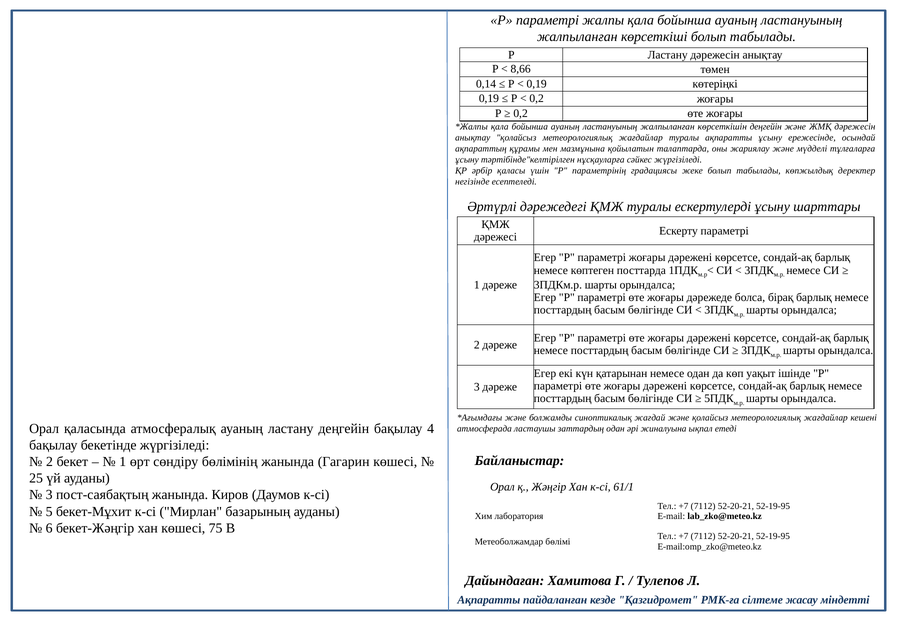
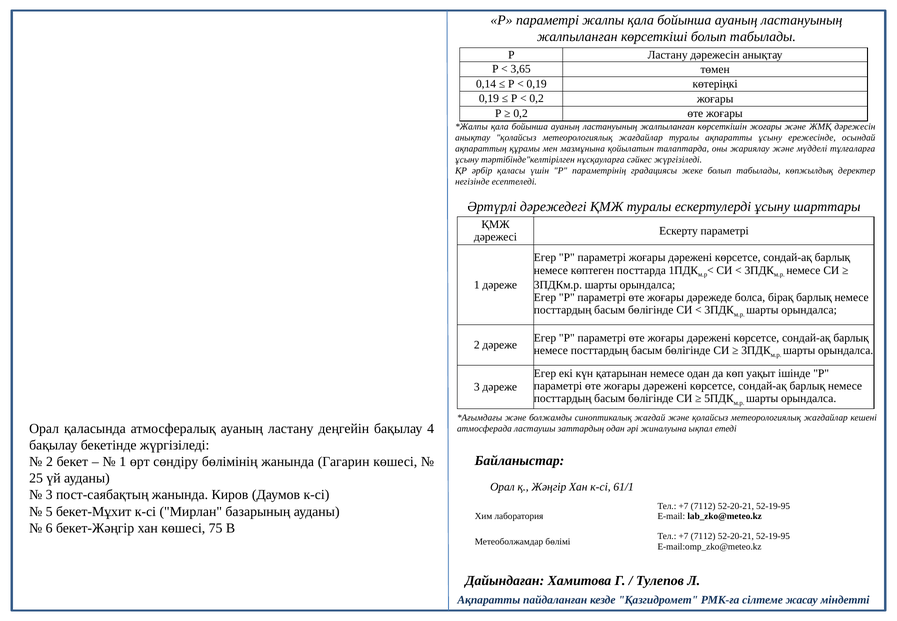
8,66: 8,66 -> 3,65 (521, 69)
көрсеткішін деңгейін: деңгейін -> жоғары (766, 127)
